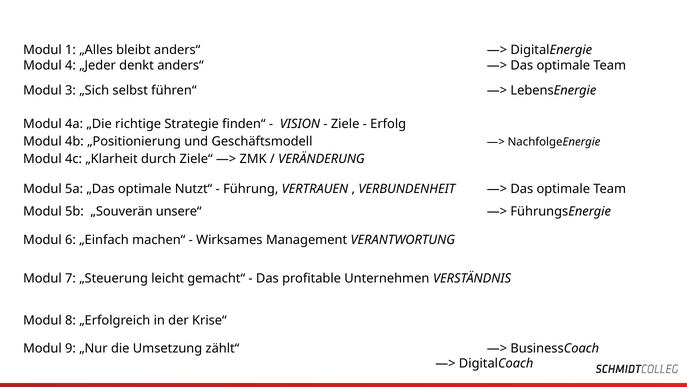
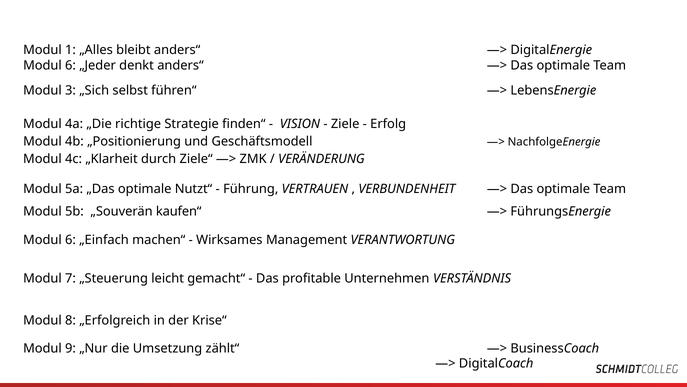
4: 4 -> 6 (71, 65)
unsere“: unsere“ -> kaufen“ (179, 211)
